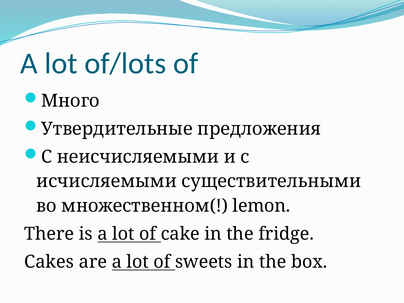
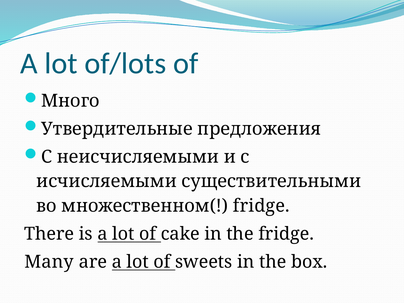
множественном( lemon: lemon -> fridge (261, 206)
Cakes: Cakes -> Many (49, 262)
